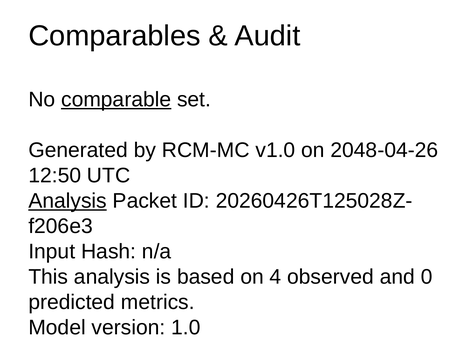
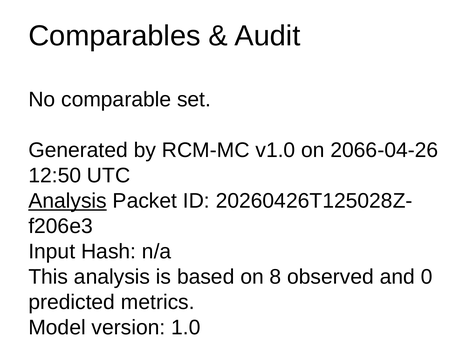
comparable underline: present -> none (116, 99)
2048-04-26: 2048-04-26 -> 2066-04-26 (384, 150)
4: 4 -> 8 (275, 276)
